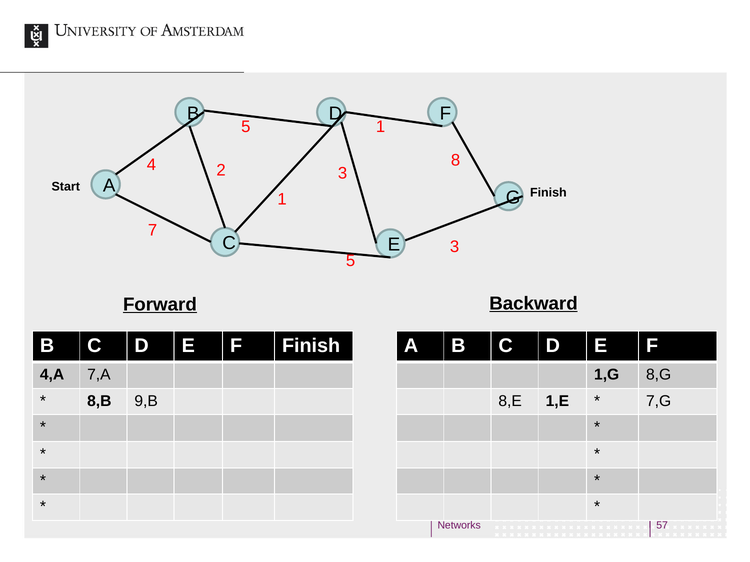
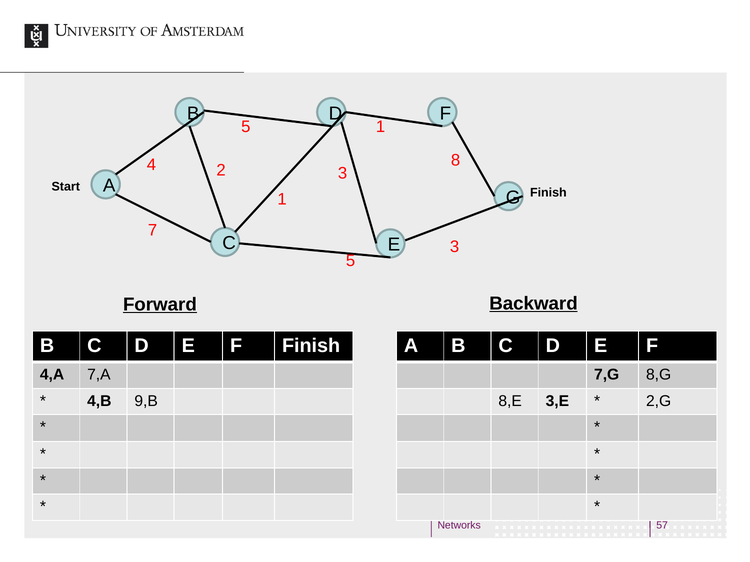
1,G: 1,G -> 7,G (607, 375)
8,B: 8,B -> 4,B (99, 401)
1,E: 1,E -> 3,E (557, 401)
7,G: 7,G -> 2,G (659, 401)
